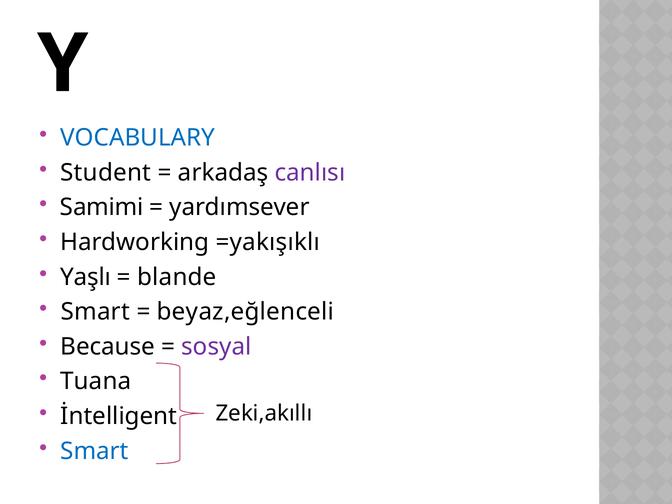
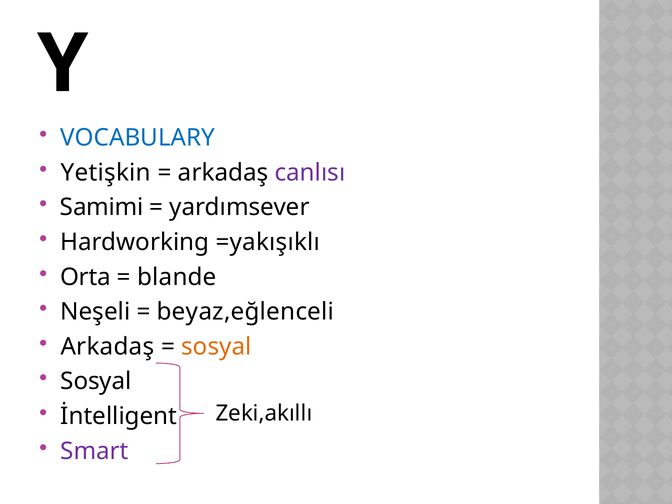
Student: Student -> Yetişkin (106, 173)
Yaşlı: Yaşlı -> Orta (86, 277)
Smart: Smart -> Neşeli (95, 312)
Because: Because -> Arkadaş (107, 347)
sosyal colour: purple -> orange (216, 347)
Tuana: Tuana -> Sosyal (96, 381)
Smart colour: blue -> purple (95, 451)
